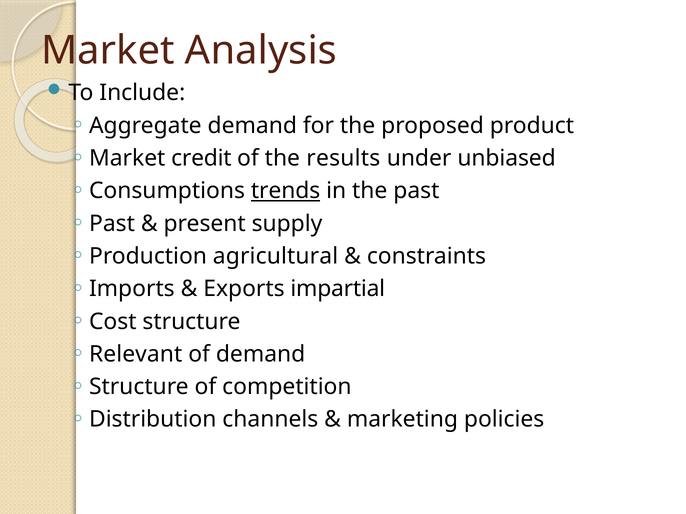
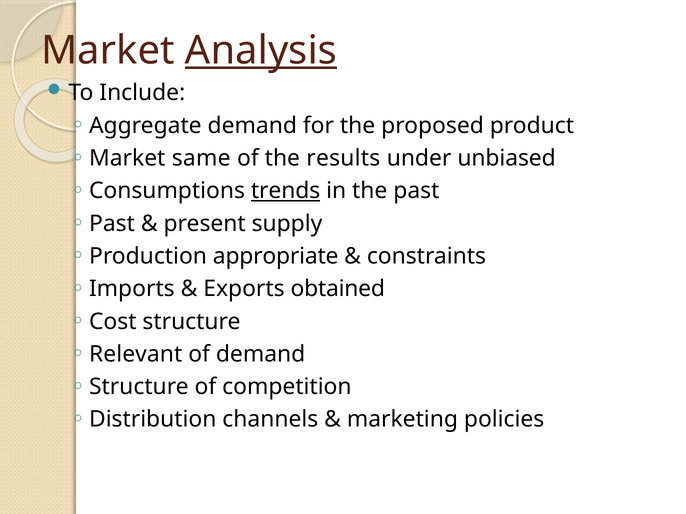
Analysis underline: none -> present (261, 51)
credit: credit -> same (201, 158)
agricultural: agricultural -> appropriate (276, 256)
impartial: impartial -> obtained (338, 289)
